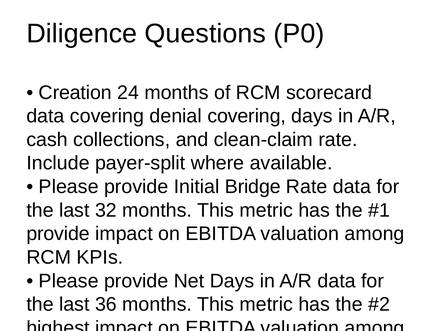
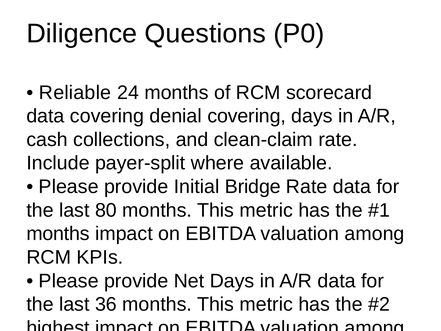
Creation: Creation -> Reliable (75, 92)
32: 32 -> 80 (106, 210)
provide: provide -> months (58, 234)
